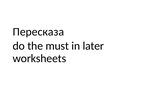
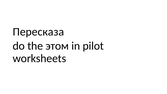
must: must -> этом (57, 46)
later: later -> pilot (93, 46)
